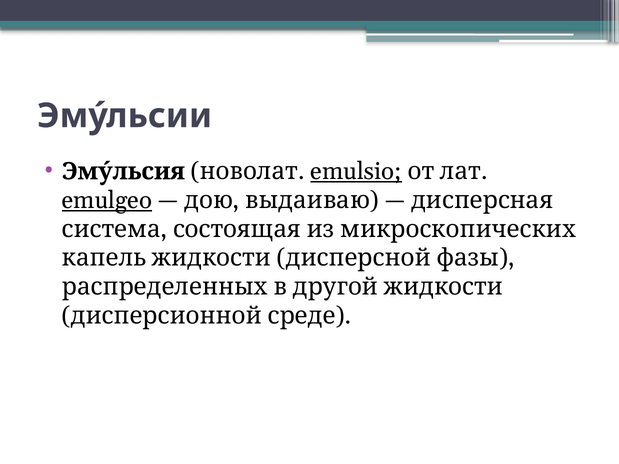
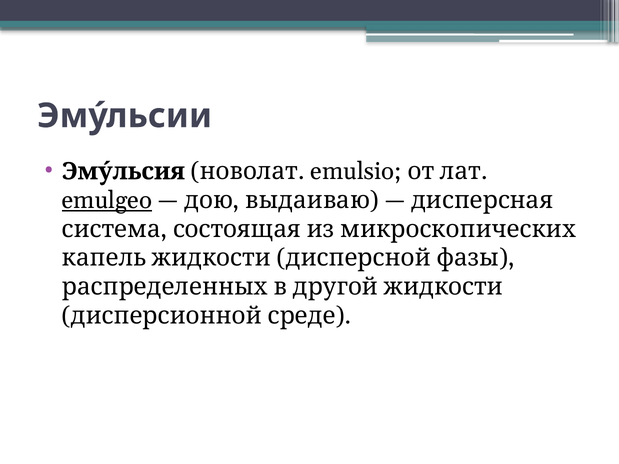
emulsio underline: present -> none (356, 171)
